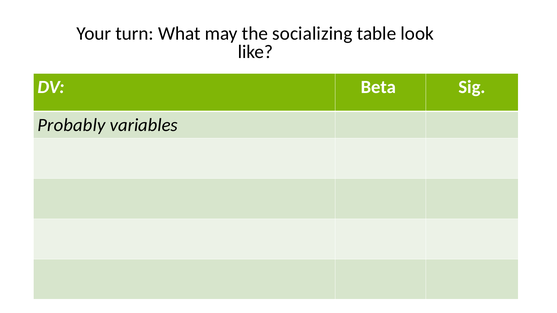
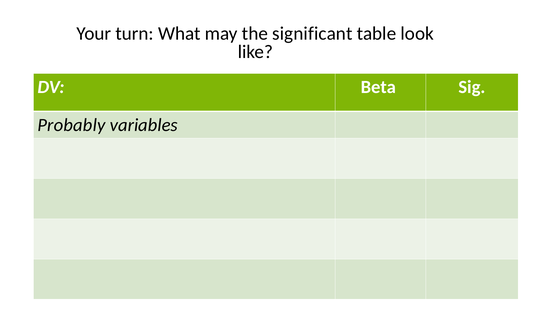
socializing: socializing -> significant (312, 33)
